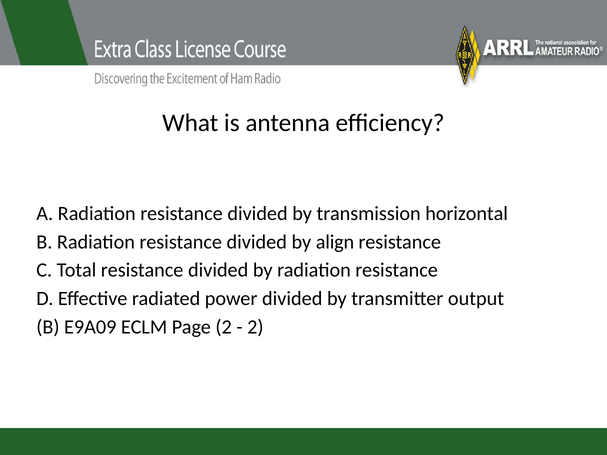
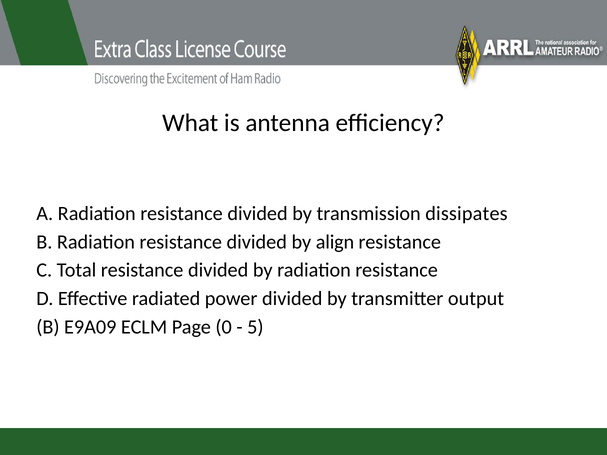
horizontal: horizontal -> dissipates (466, 214)
Page 2: 2 -> 0 (224, 327)
2: 2 -> 5 (255, 327)
